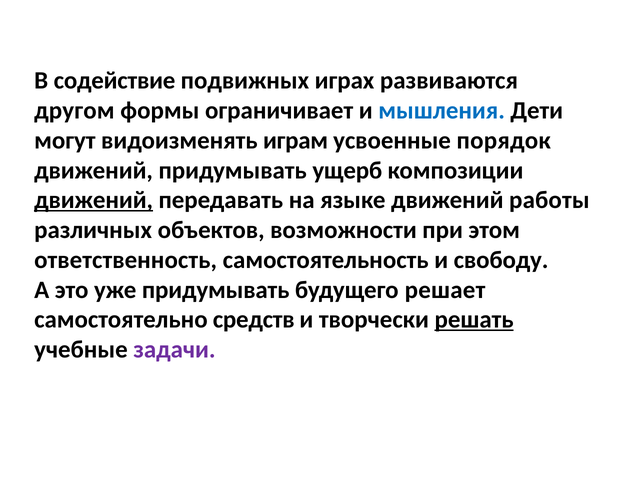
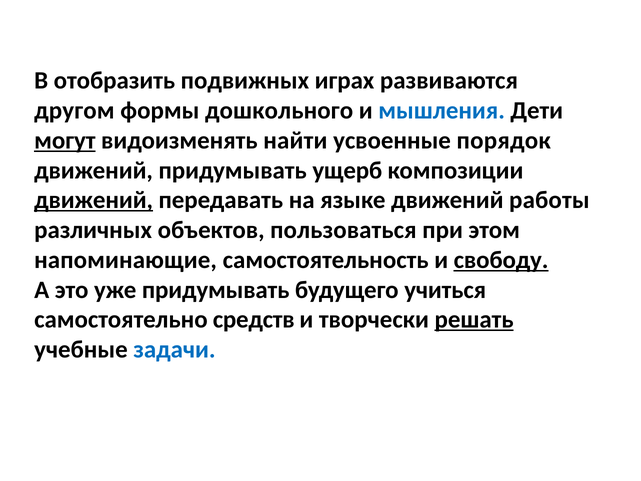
содействие: содействие -> отобразить (114, 81)
ограничивает: ограничивает -> дошкольного (279, 111)
могут underline: none -> present (65, 140)
играм: играм -> найти (295, 140)
возможности: возможности -> пользоваться (343, 230)
ответственность: ответственность -> напоминающие (126, 260)
свободу underline: none -> present (501, 260)
решает: решает -> учиться (445, 290)
задачи colour: purple -> blue (174, 349)
